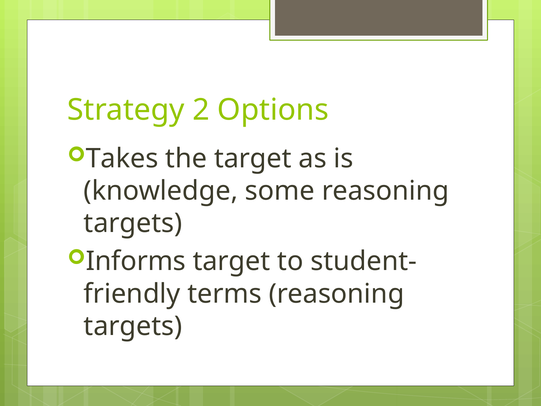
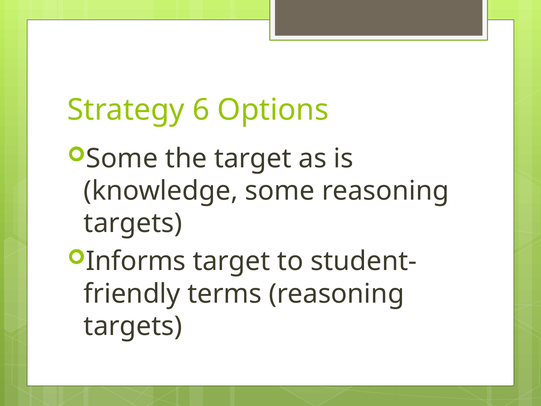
2: 2 -> 6 (201, 110)
Takes: Takes -> Some (122, 158)
